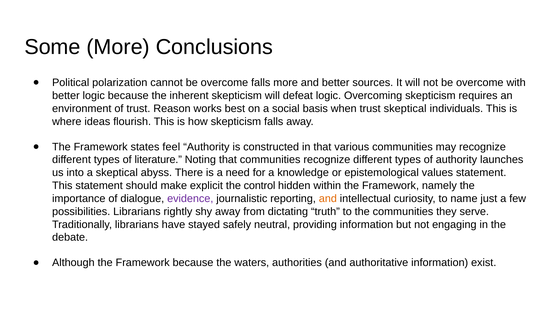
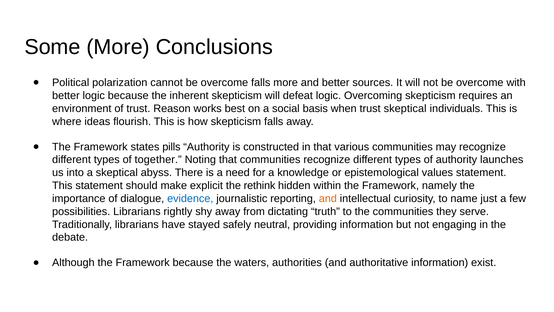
feel: feel -> pills (171, 147)
literature: literature -> together (158, 160)
control: control -> rethink (260, 185)
evidence colour: purple -> blue (190, 198)
